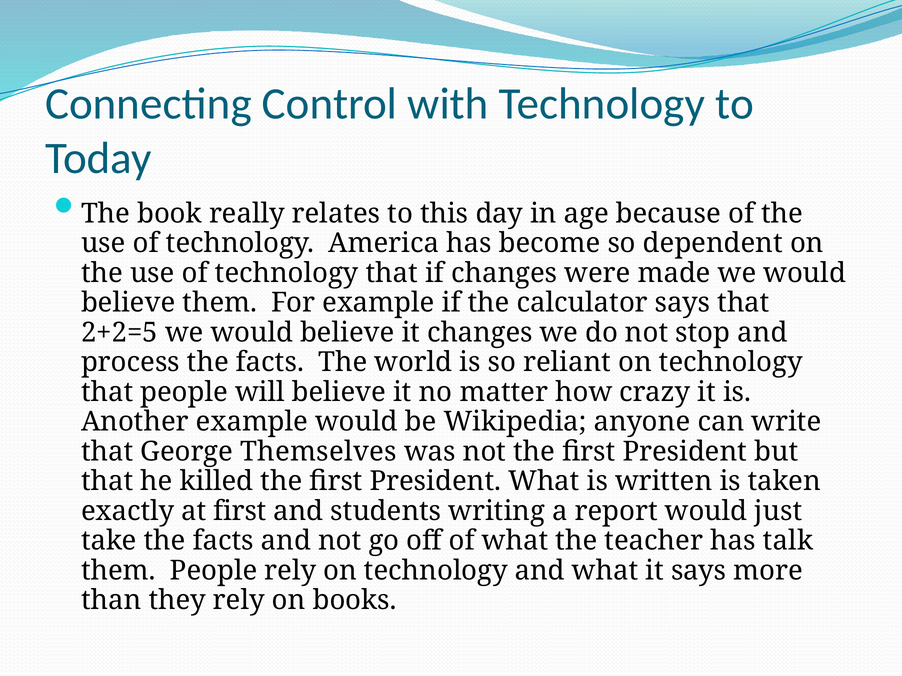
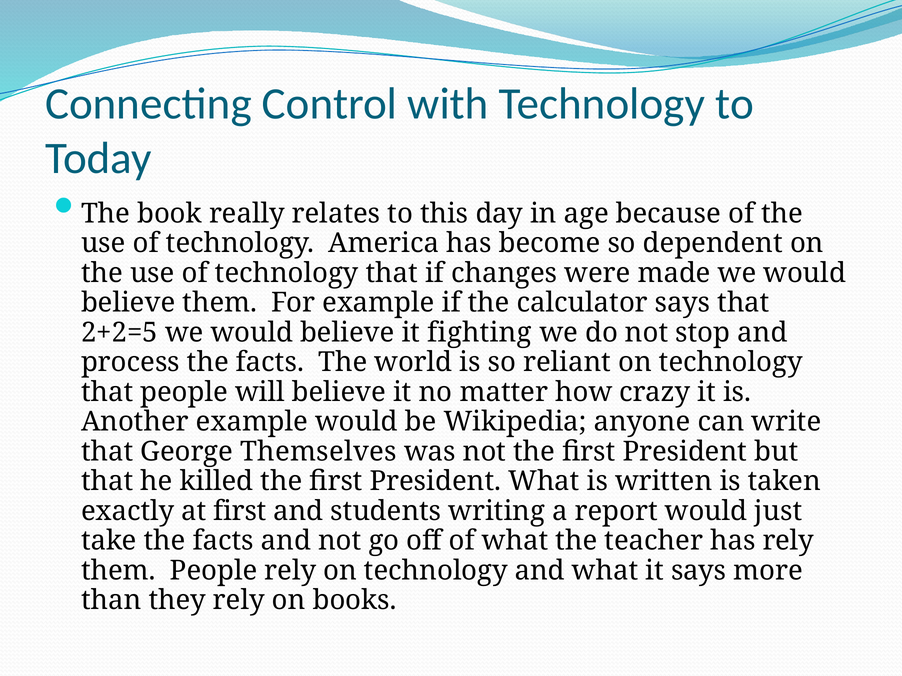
it changes: changes -> fighting (480, 333)
has talk: talk -> rely (788, 541)
